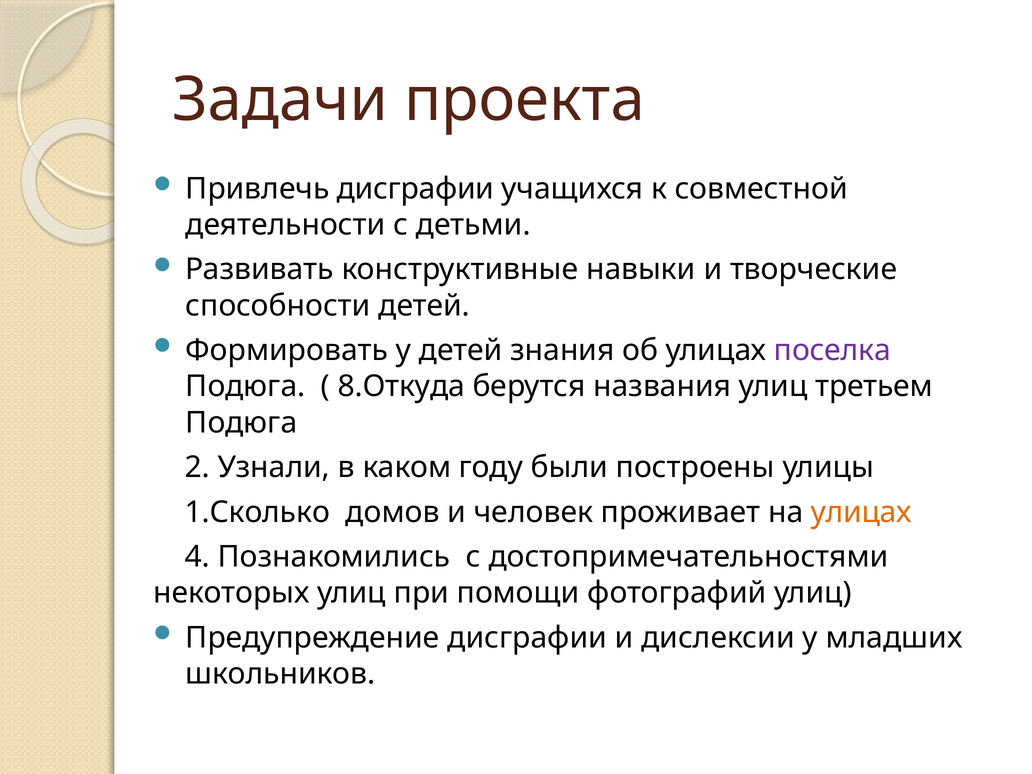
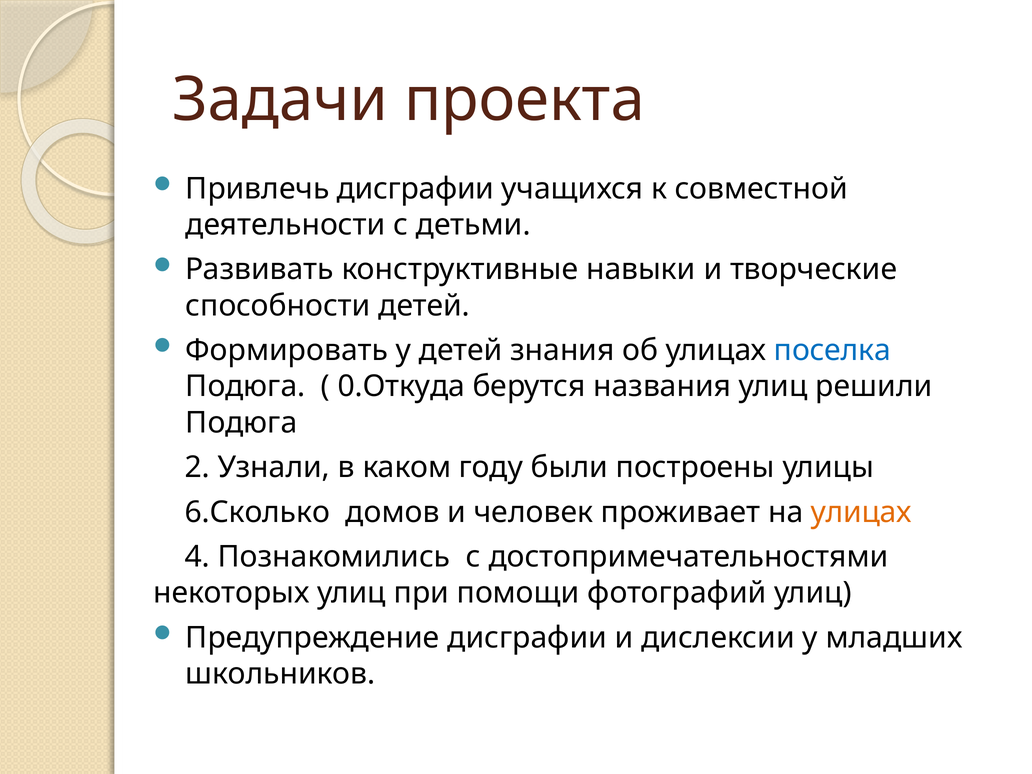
поселка colour: purple -> blue (832, 350)
8.Откуда: 8.Откуда -> 0.Откуда (401, 386)
третьем: третьем -> решили (874, 386)
1.Сколько: 1.Сколько -> 6.Сколько (257, 512)
